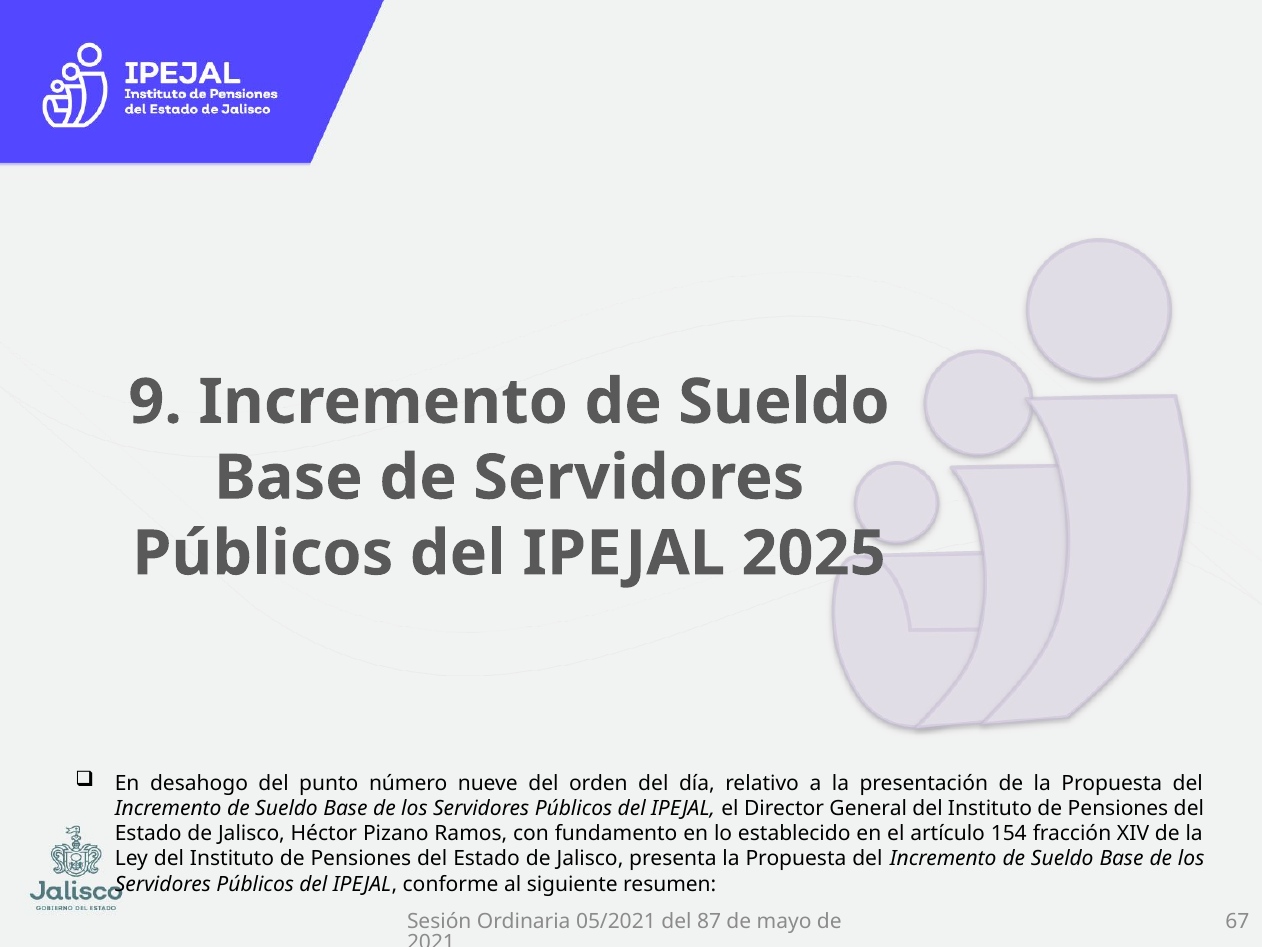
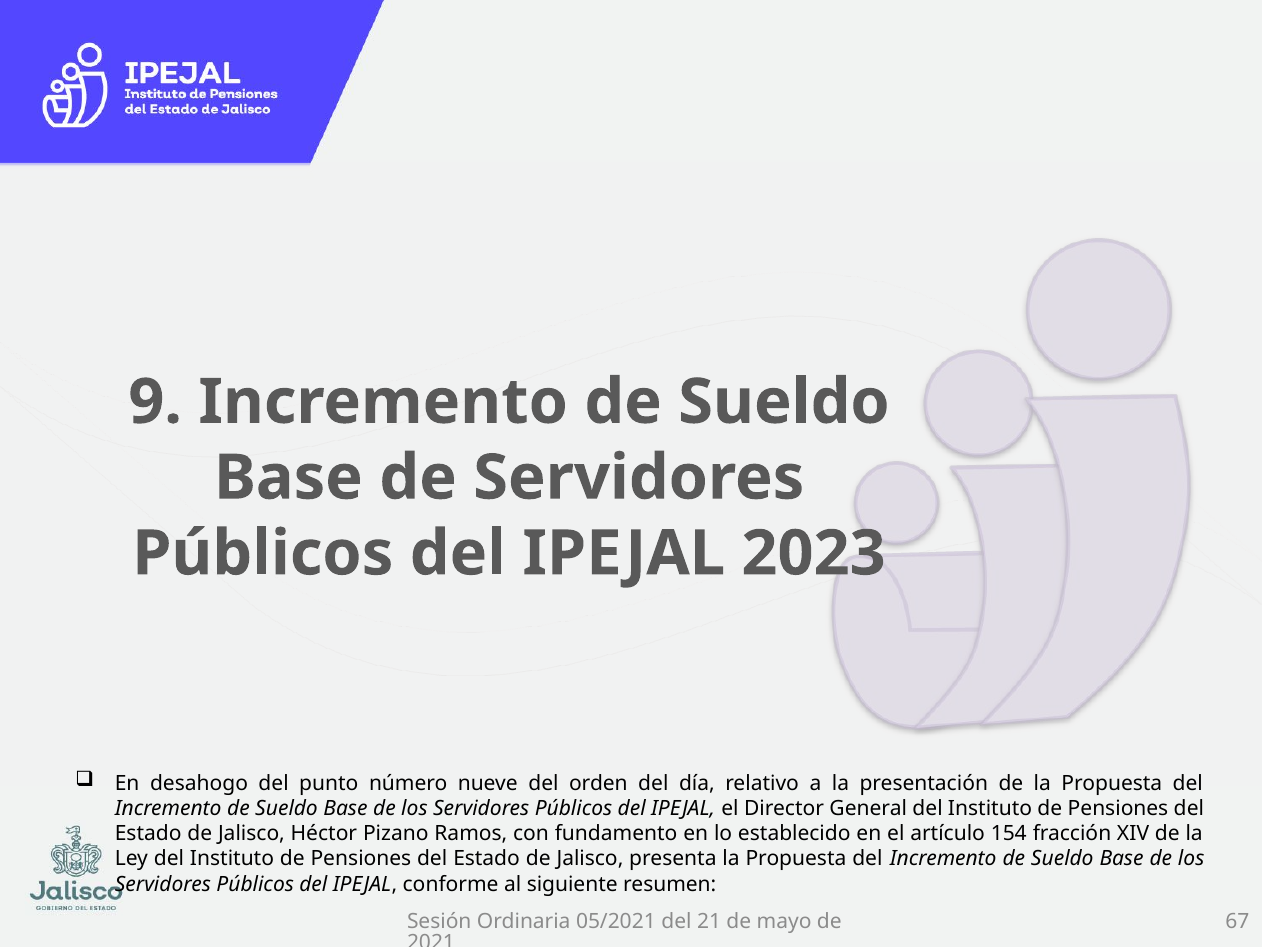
2025: 2025 -> 2023 (814, 553)
87: 87 -> 21 (709, 921)
